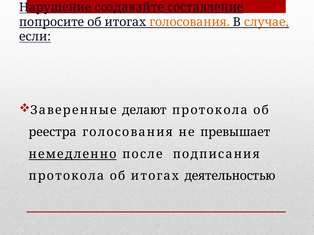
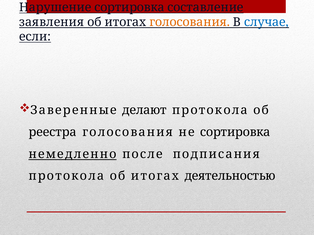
Нарушение создавайте: создавайте -> сортировка (130, 7)
попросите: попросите -> заявления (52, 22)
случае colour: orange -> blue (266, 22)
не превышает: превышает -> сортировка (235, 132)
